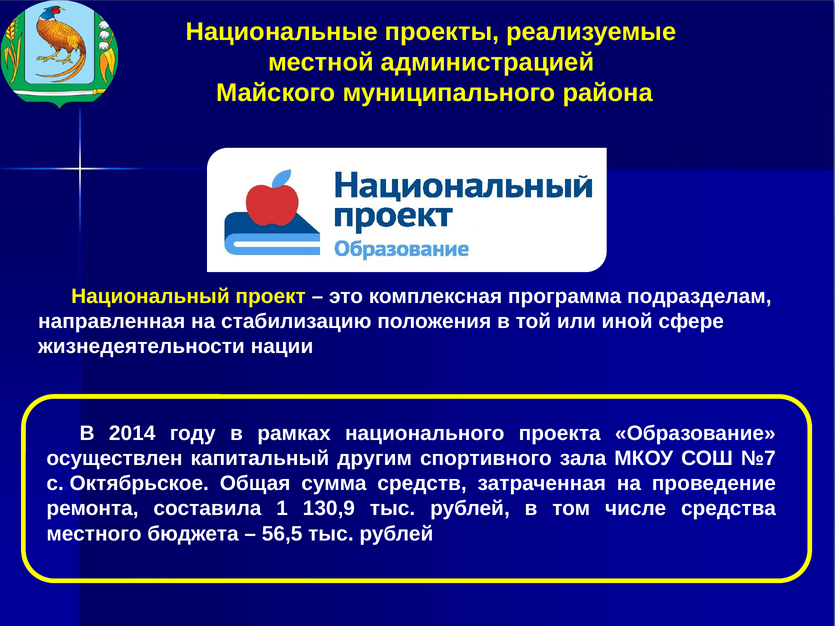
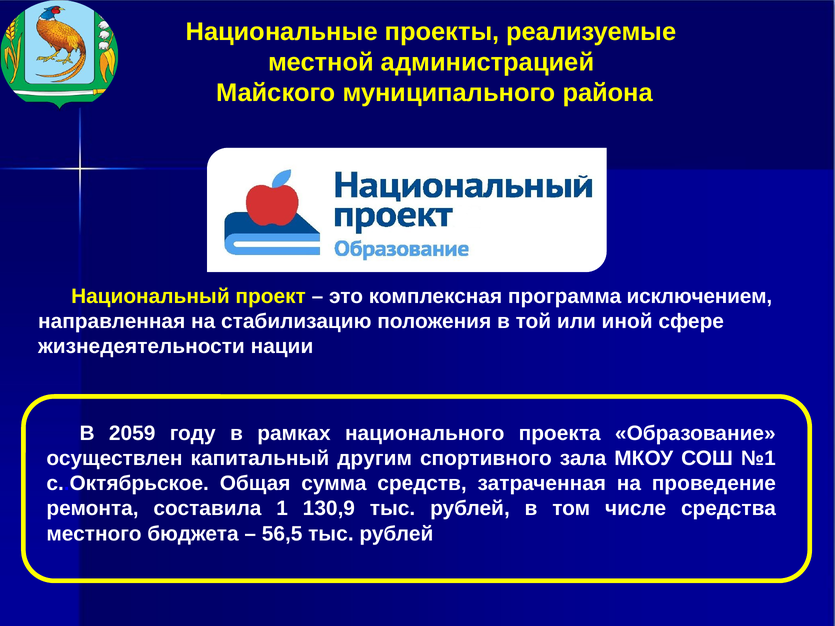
подразделам: подразделам -> исключением (699, 296)
2014: 2014 -> 2059 (132, 434)
№7: №7 -> №1 (758, 459)
